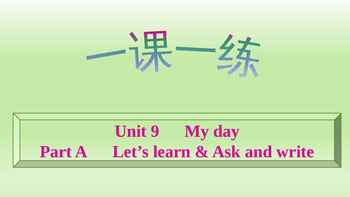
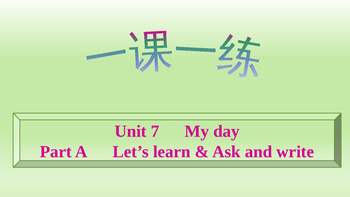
9: 9 -> 7 (155, 131)
